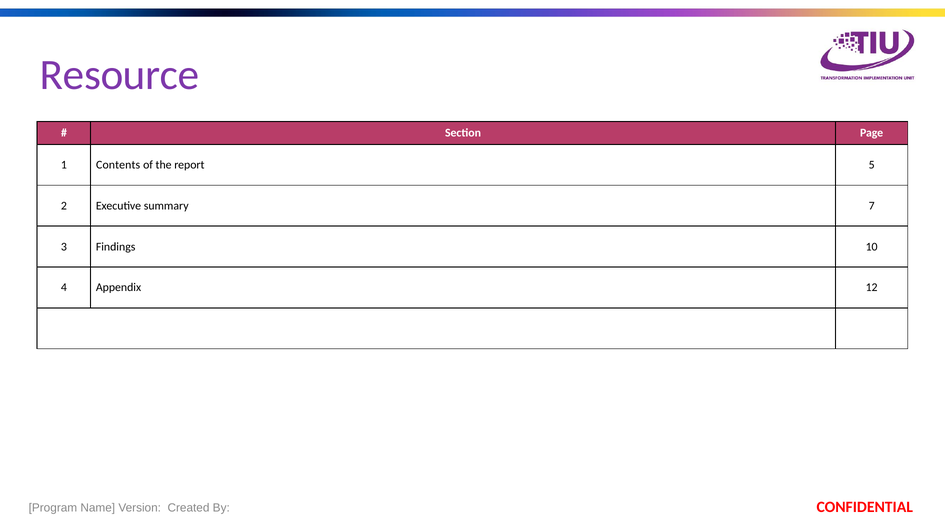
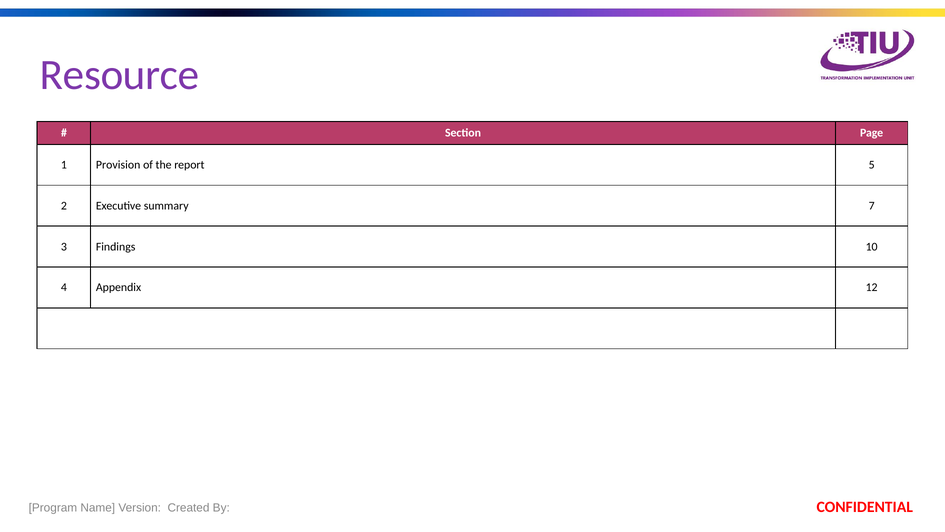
Contents: Contents -> Provision (118, 165)
